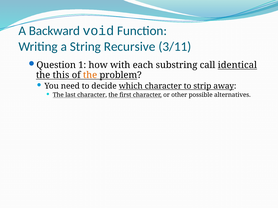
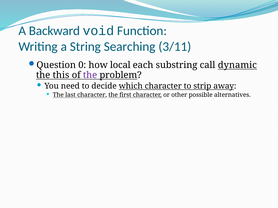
Recursive: Recursive -> Searching (130, 47)
1: 1 -> 0 (82, 65)
with: with -> local (120, 65)
identical: identical -> dynamic (237, 65)
the colour: orange -> purple (90, 75)
